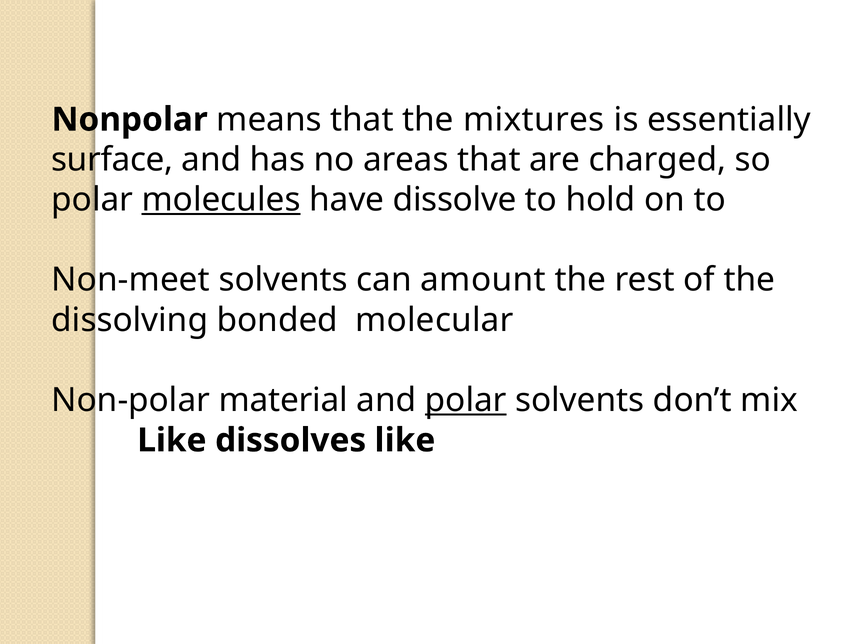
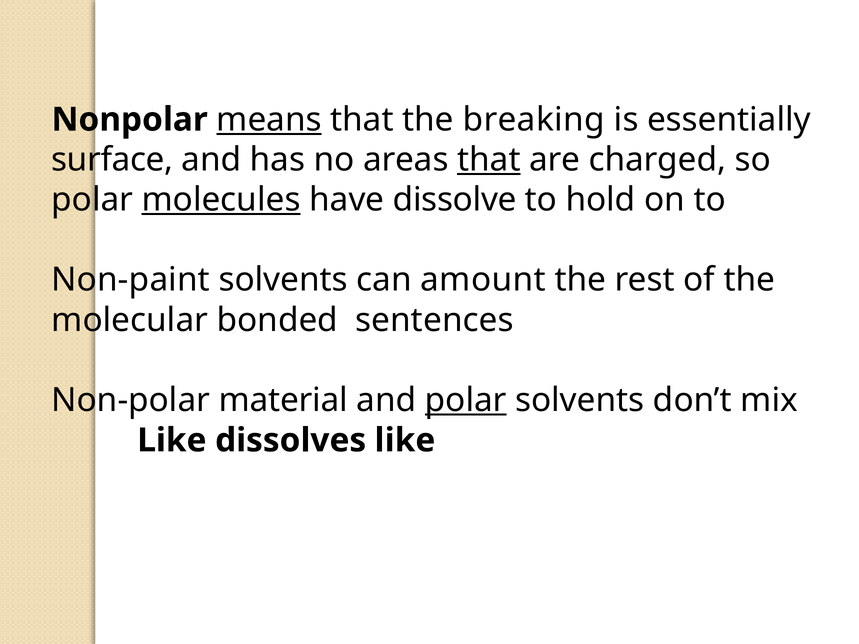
means underline: none -> present (269, 120)
mixtures: mixtures -> breaking (534, 120)
that underline: none -> present (489, 160)
Non-meet: Non-meet -> Non-paint (131, 280)
dissolving: dissolving -> molecular (130, 320)
molecular: molecular -> sentences (435, 320)
